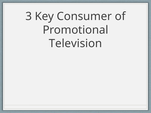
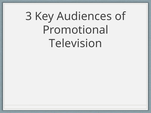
Consumer: Consumer -> Audiences (84, 16)
